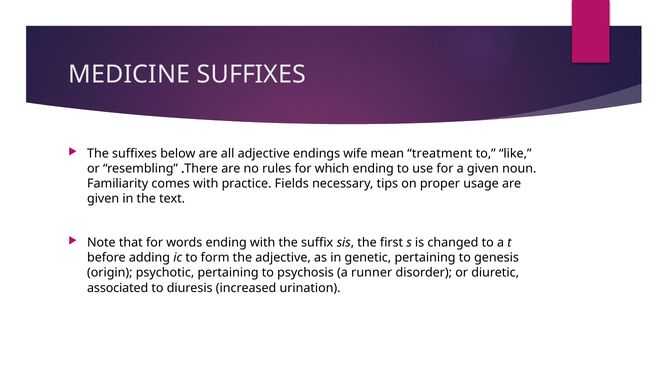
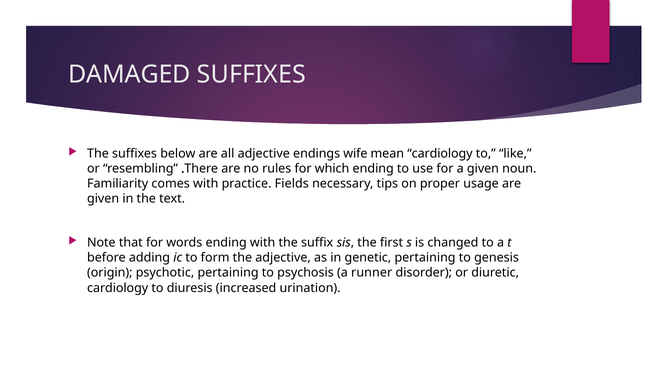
MEDICINE: MEDICINE -> DAMAGED (129, 74)
mean treatment: treatment -> cardiology (440, 154)
associated: associated -> cardiology (118, 288)
